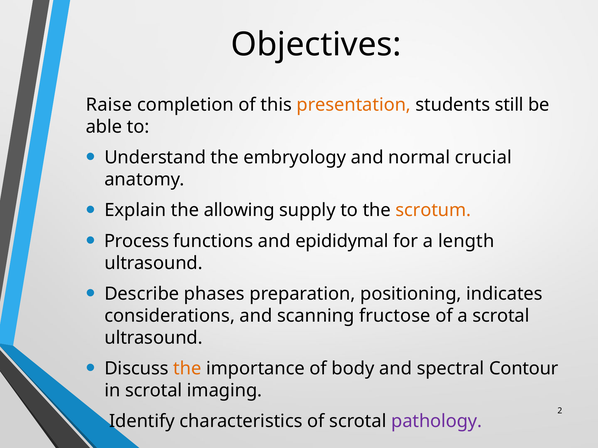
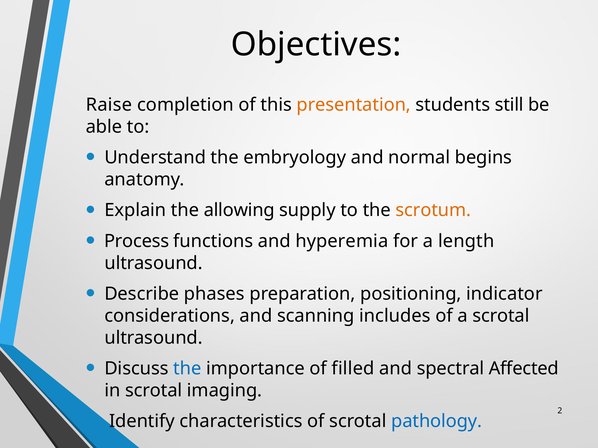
crucial: crucial -> begins (483, 158)
epididymal: epididymal -> hyperemia (342, 241)
indicates: indicates -> indicator (504, 294)
fructose: fructose -> includes (395, 316)
the colour: orange -> blue (187, 369)
body: body -> filled (353, 369)
Contour: Contour -> Affected (524, 369)
pathology colour: purple -> blue (437, 422)
